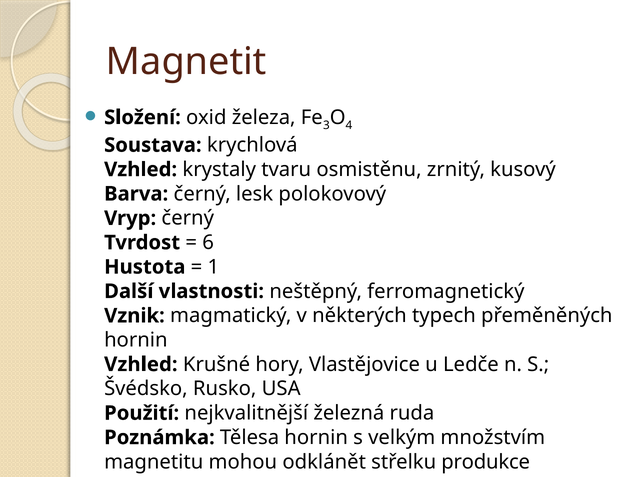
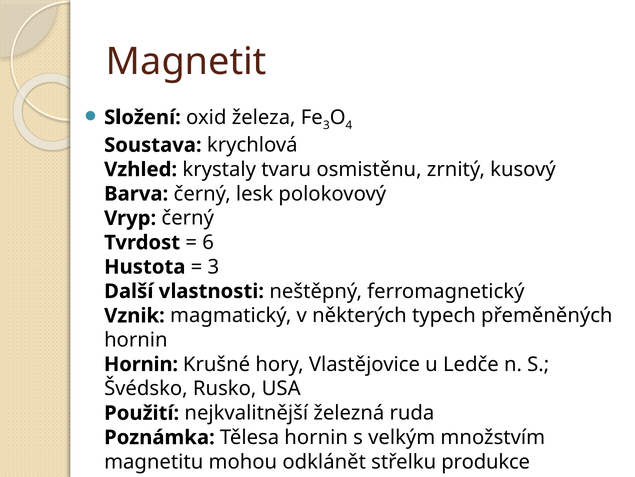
1: 1 -> 3 (213, 267)
Vzhled: Vzhled -> Hornin (141, 364)
